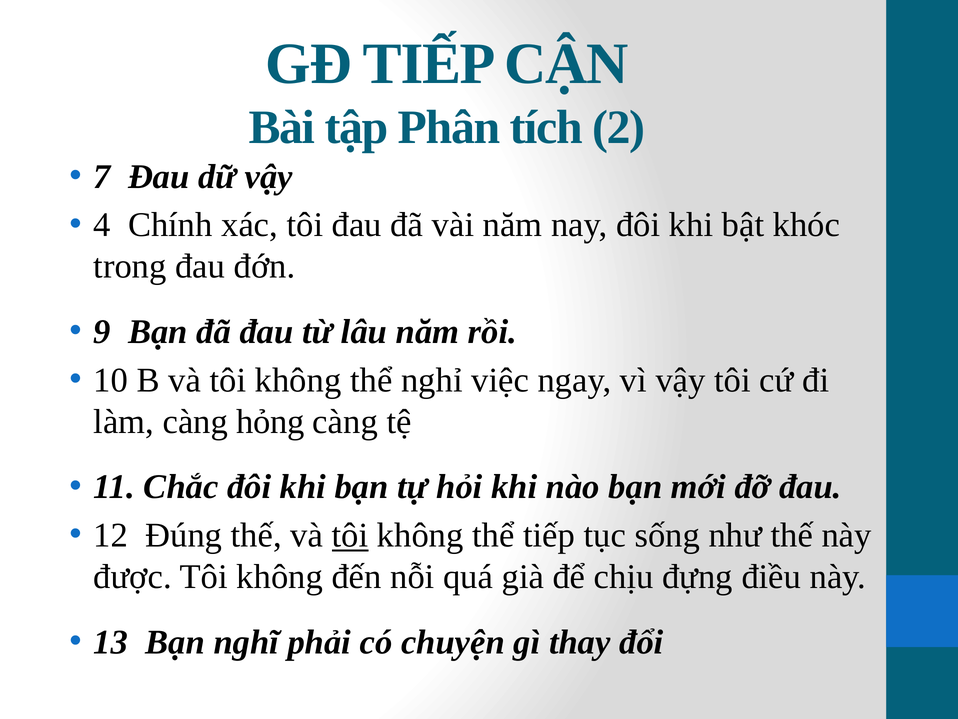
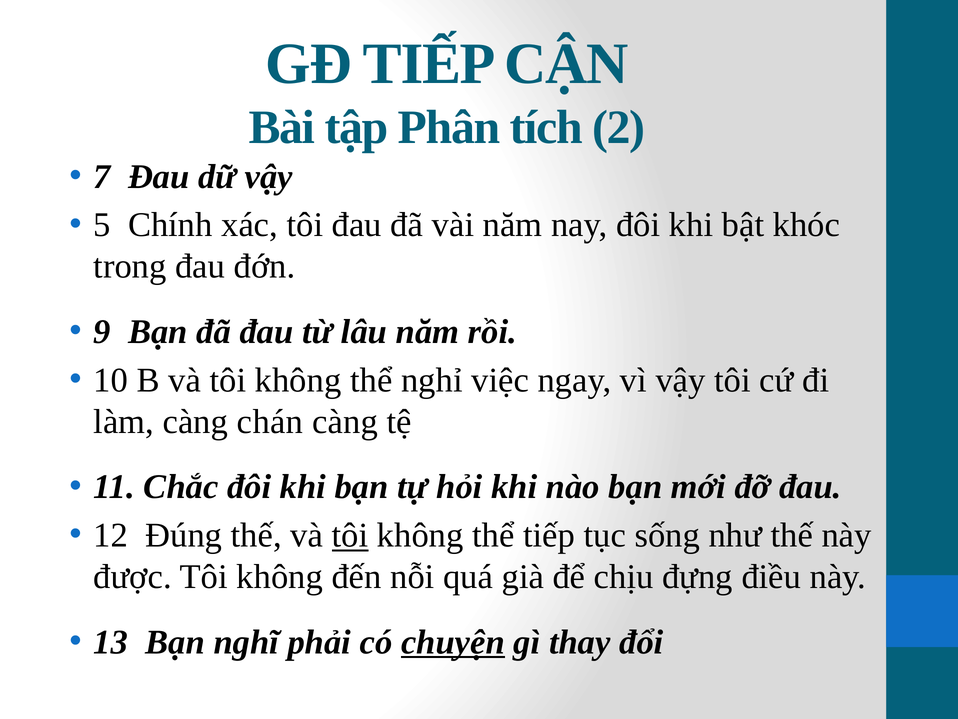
4: 4 -> 5 (102, 225)
hỏng: hỏng -> chán (270, 421)
chuyện underline: none -> present (453, 642)
